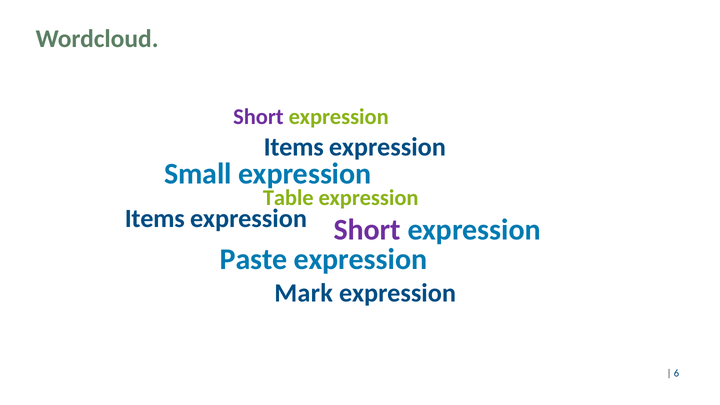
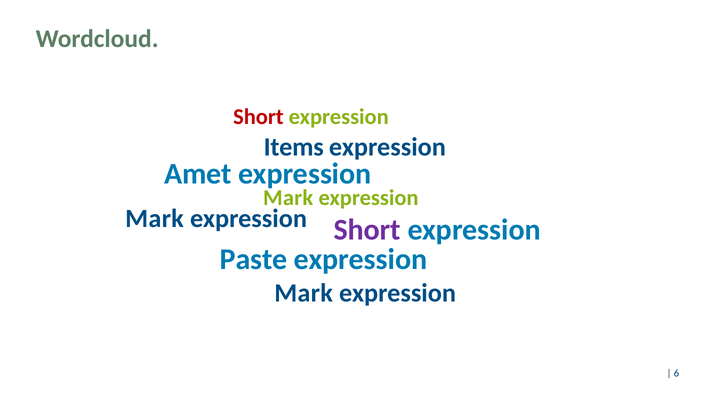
Short colour: purple -> red (258, 117)
Small: Small -> Amet (198, 174)
Table: Table -> Mark (288, 198)
Items: Items -> Mark (155, 219)
